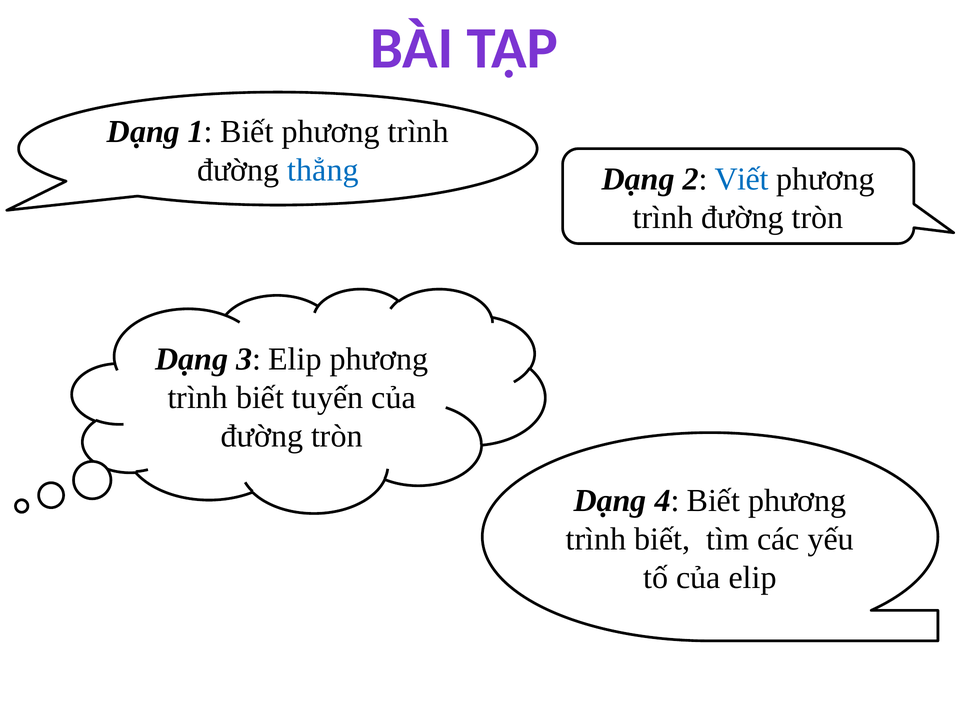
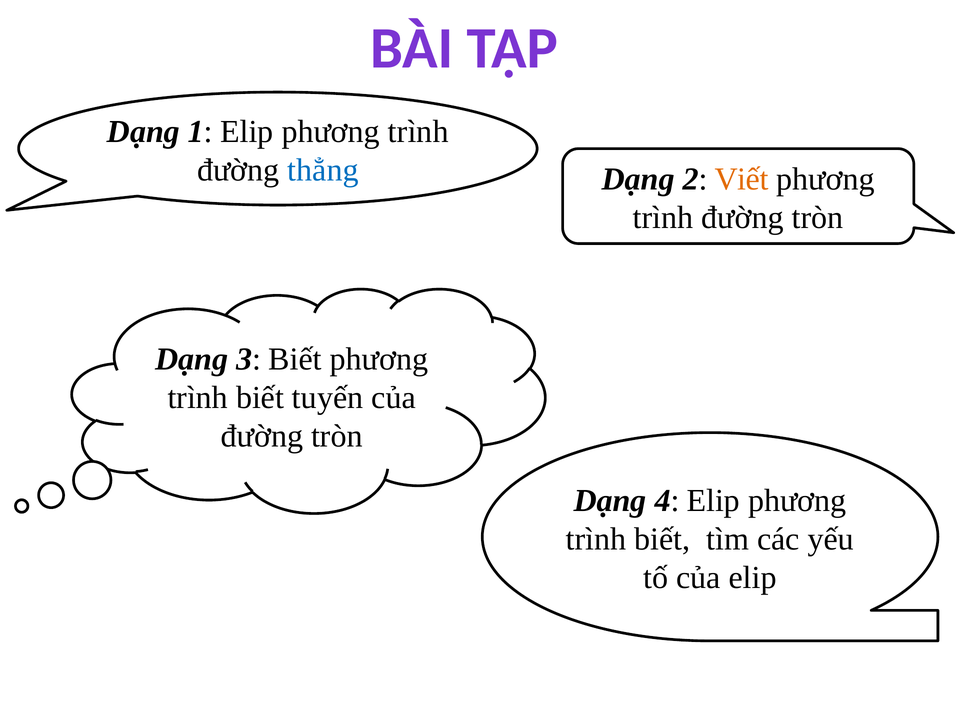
1 Biết: Biết -> Elip (247, 132)
Viết colour: blue -> orange (742, 179)
3 Elip: Elip -> Biết (295, 359)
4 Biết: Biết -> Elip (713, 501)
